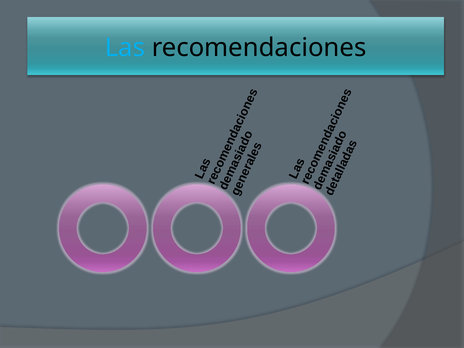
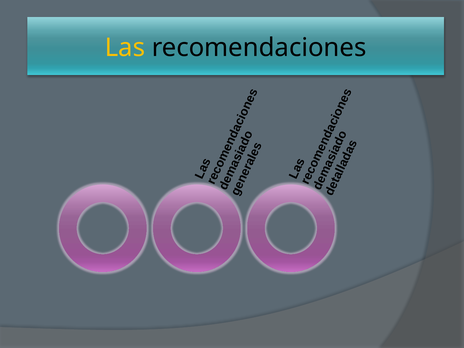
Las colour: light blue -> yellow (125, 48)
